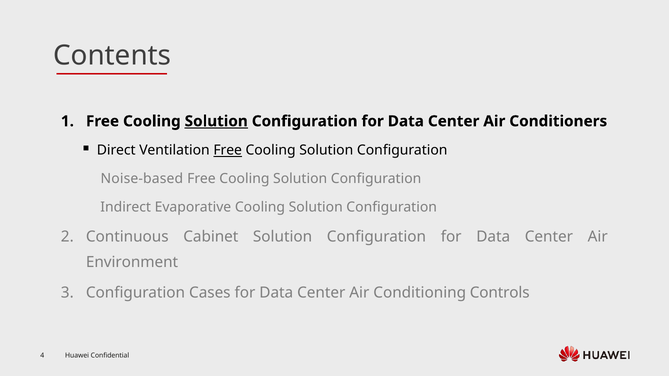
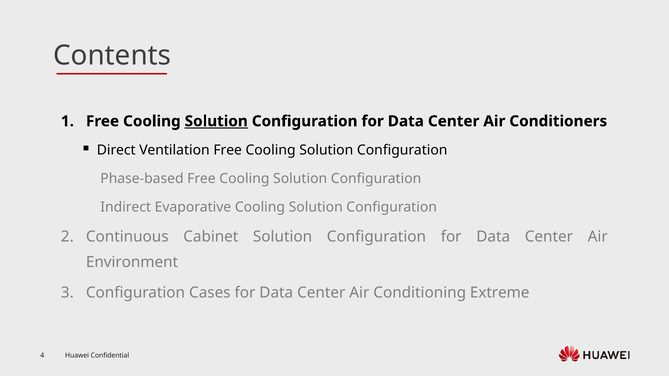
Free underline: present -> none (228, 150)
Noise-based: Noise-based -> Phase-based (142, 179)
Controls: Controls -> Extreme (500, 293)
